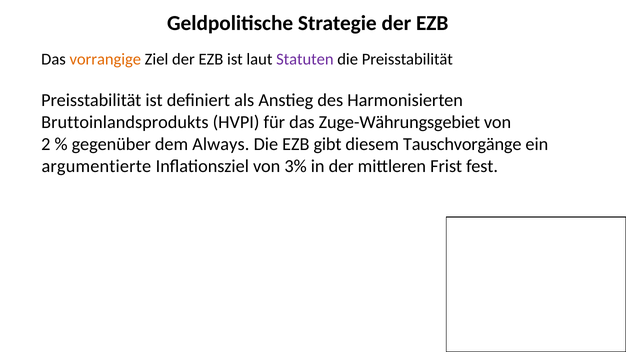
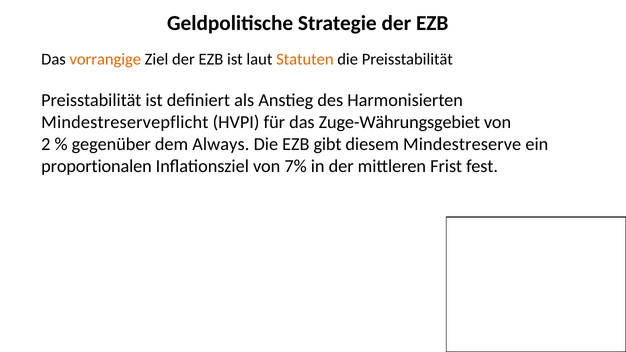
Statuten colour: purple -> orange (305, 59)
Bruttoinlandsprodukts: Bruttoinlandsprodukts -> Mindestreservepflicht (125, 122)
Tauschvorgänge: Tauschvorgänge -> Mindestreserve (462, 144)
argumentierte: argumentierte -> proportionalen (96, 166)
3%: 3% -> 7% (296, 166)
